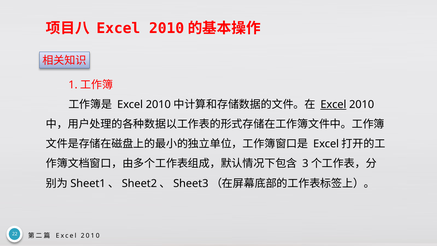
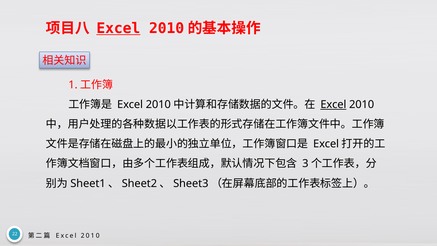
Excel underline: none -> present (118, 28)
